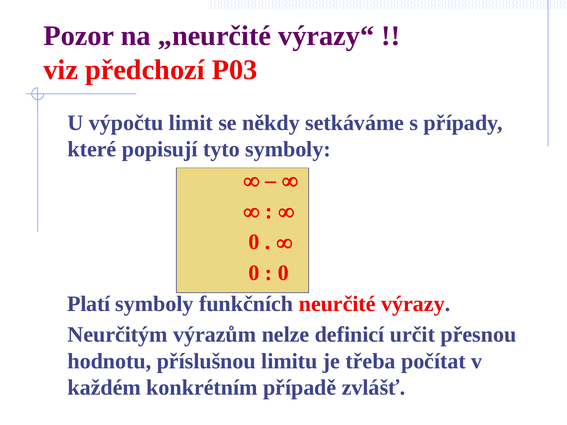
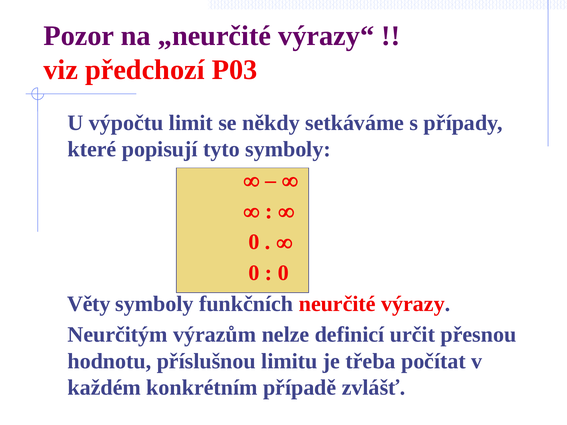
Platí: Platí -> Věty (89, 304)
